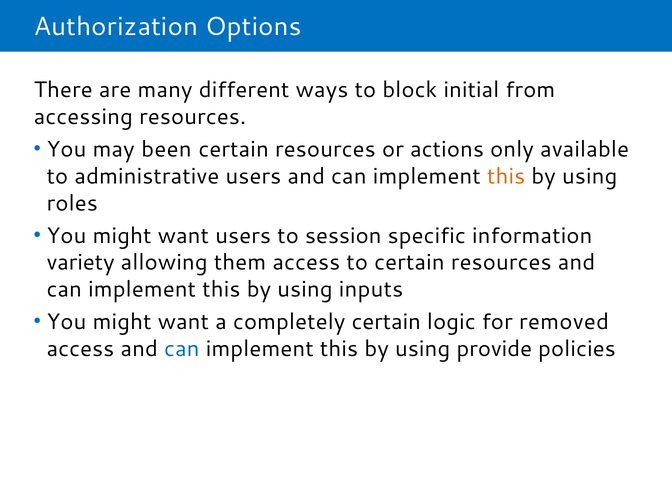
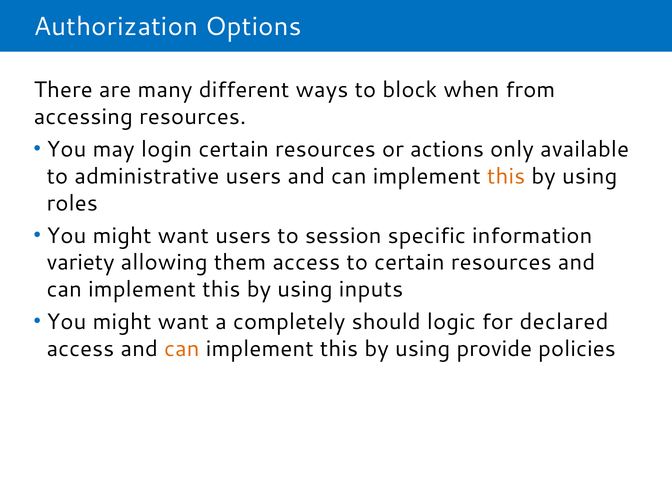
initial: initial -> when (471, 90)
been: been -> login (166, 149)
completely certain: certain -> should (386, 322)
removed: removed -> declared (564, 322)
can colour: blue -> orange (182, 349)
